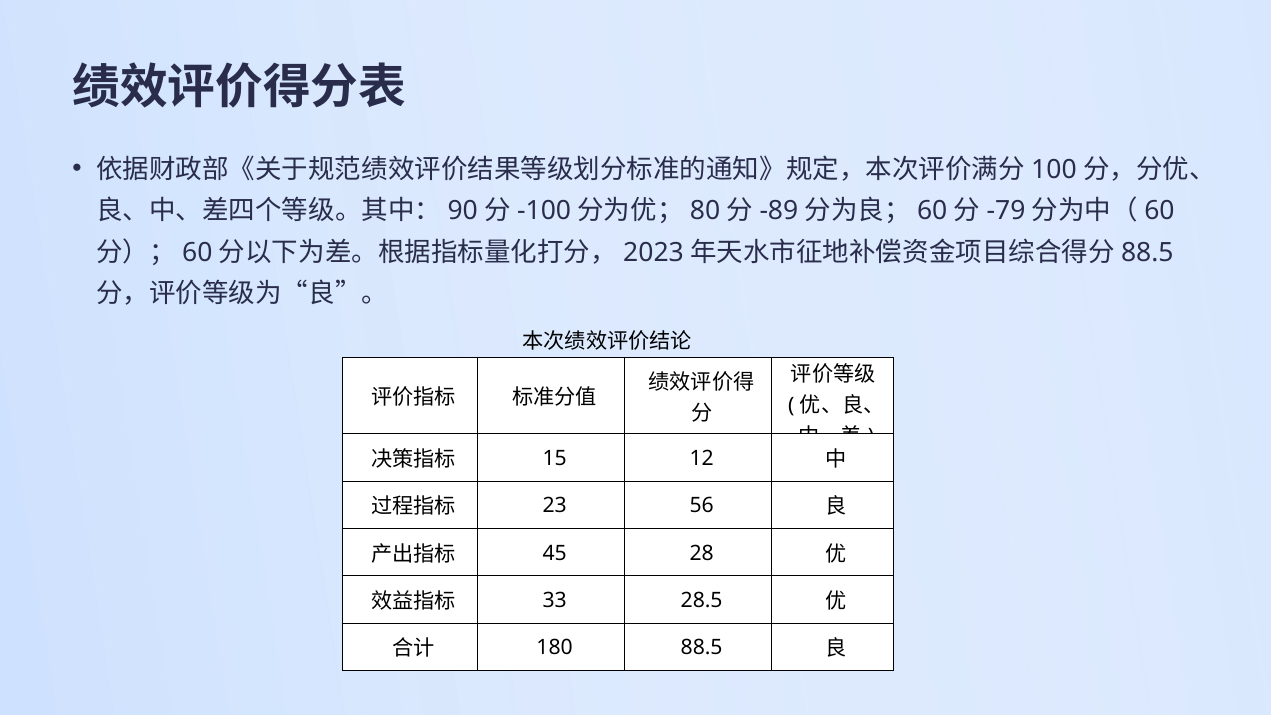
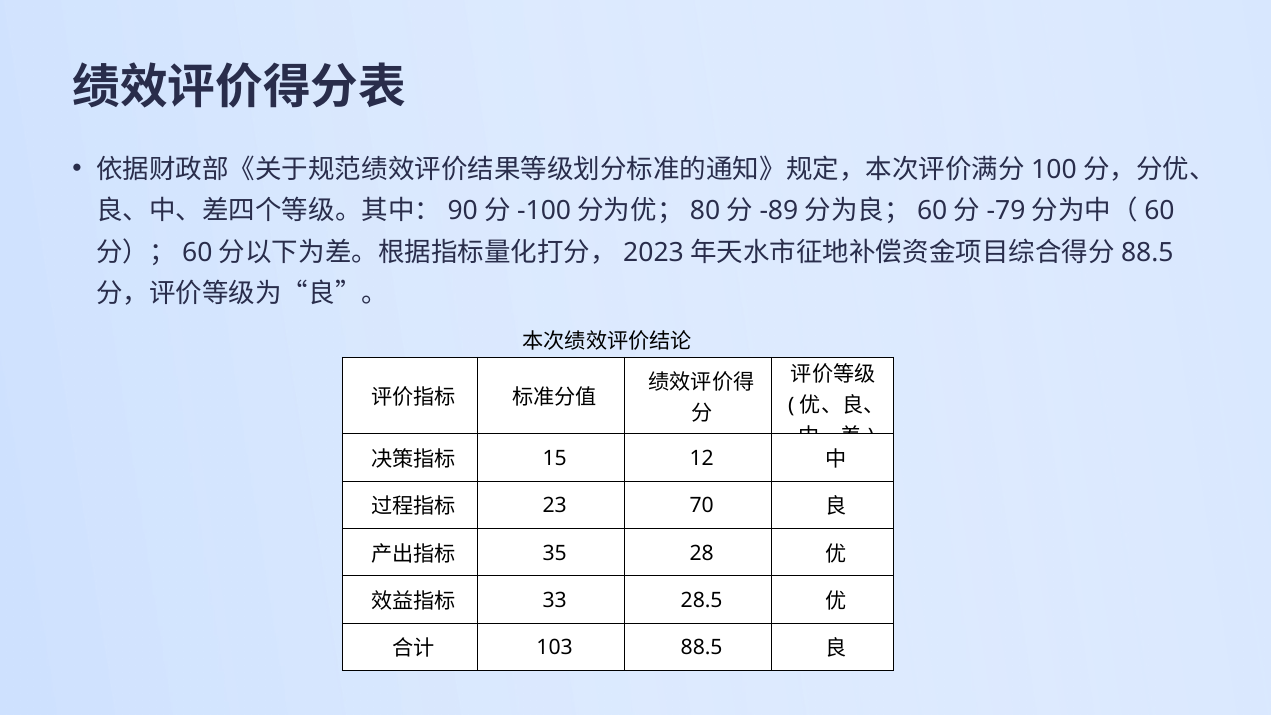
56: 56 -> 70 (702, 506)
45: 45 -> 35 (555, 553)
180: 180 -> 103 (555, 648)
